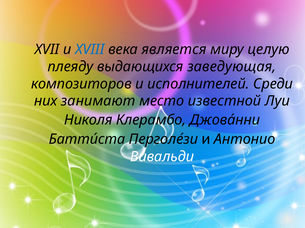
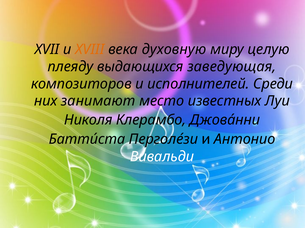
XVIII colour: blue -> orange (90, 49)
является: является -> духовную (174, 49)
известной: известной -> известных (225, 101)
